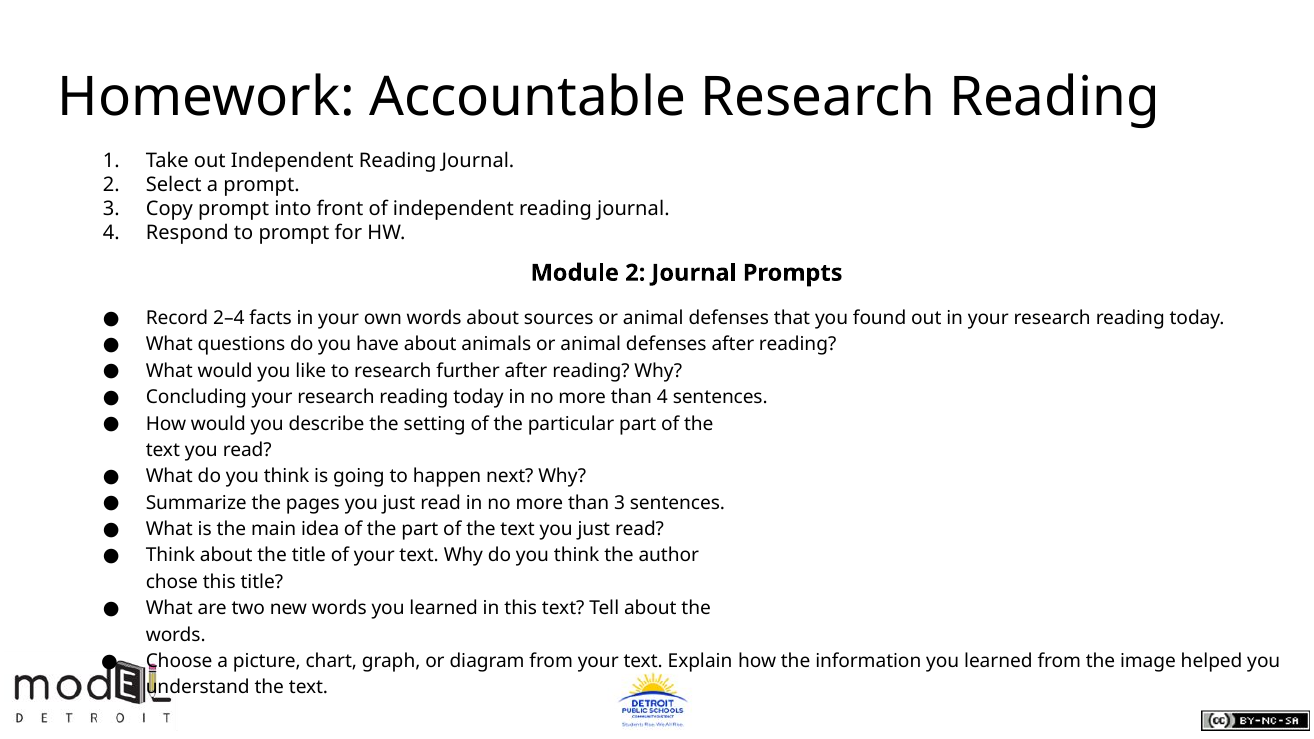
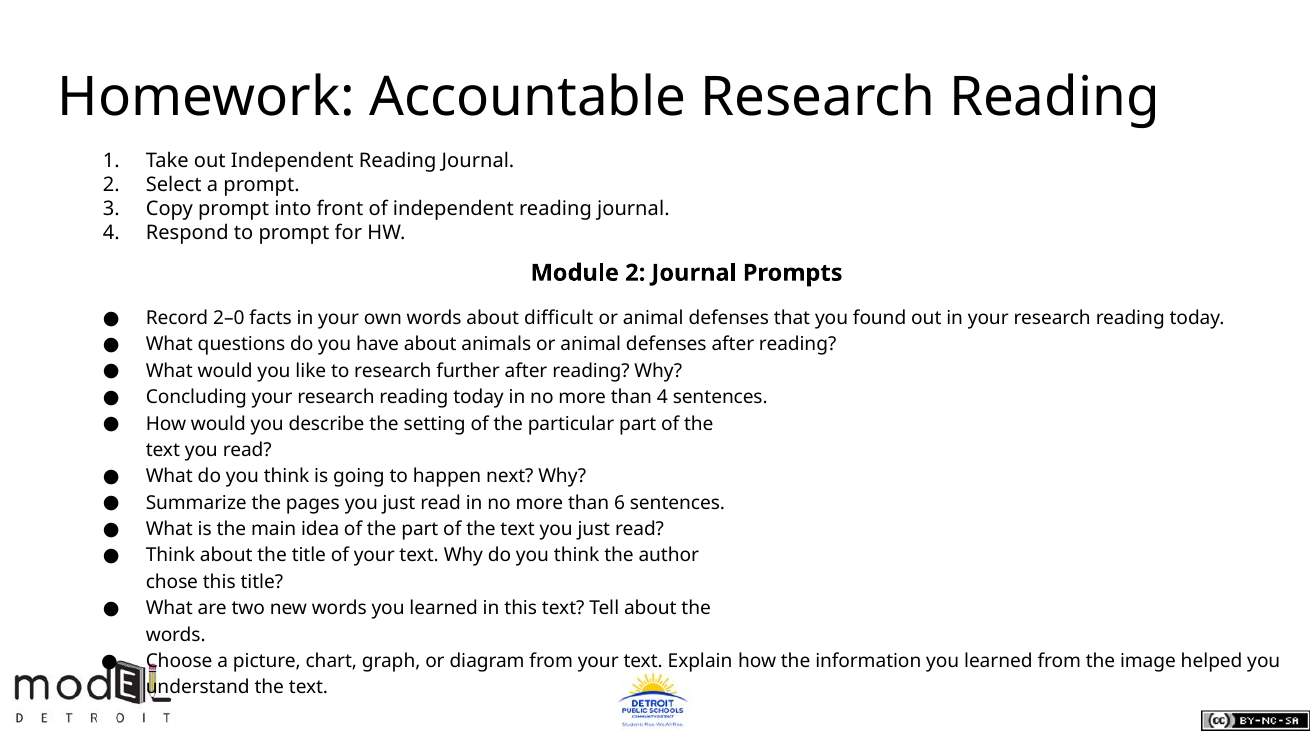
2–4: 2–4 -> 2–0 (229, 318)
sources: sources -> difficult (559, 318)
than 3: 3 -> 6 (620, 503)
